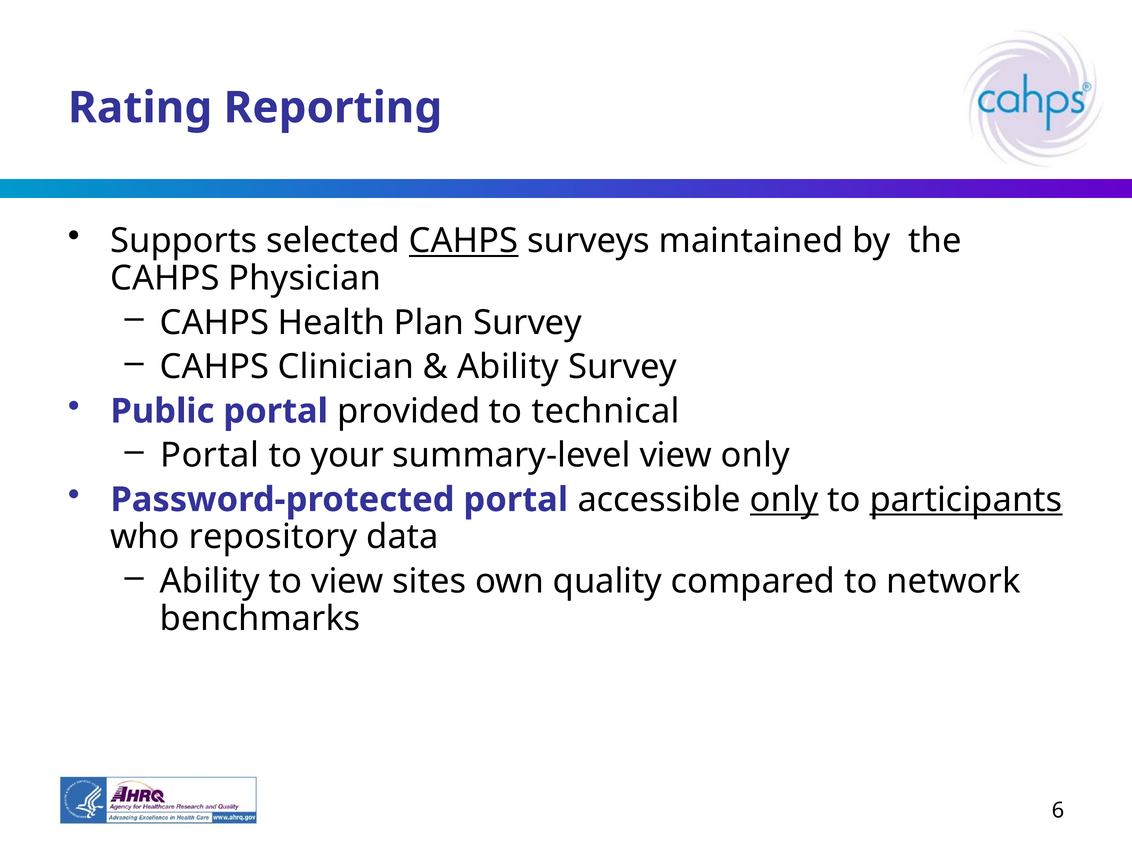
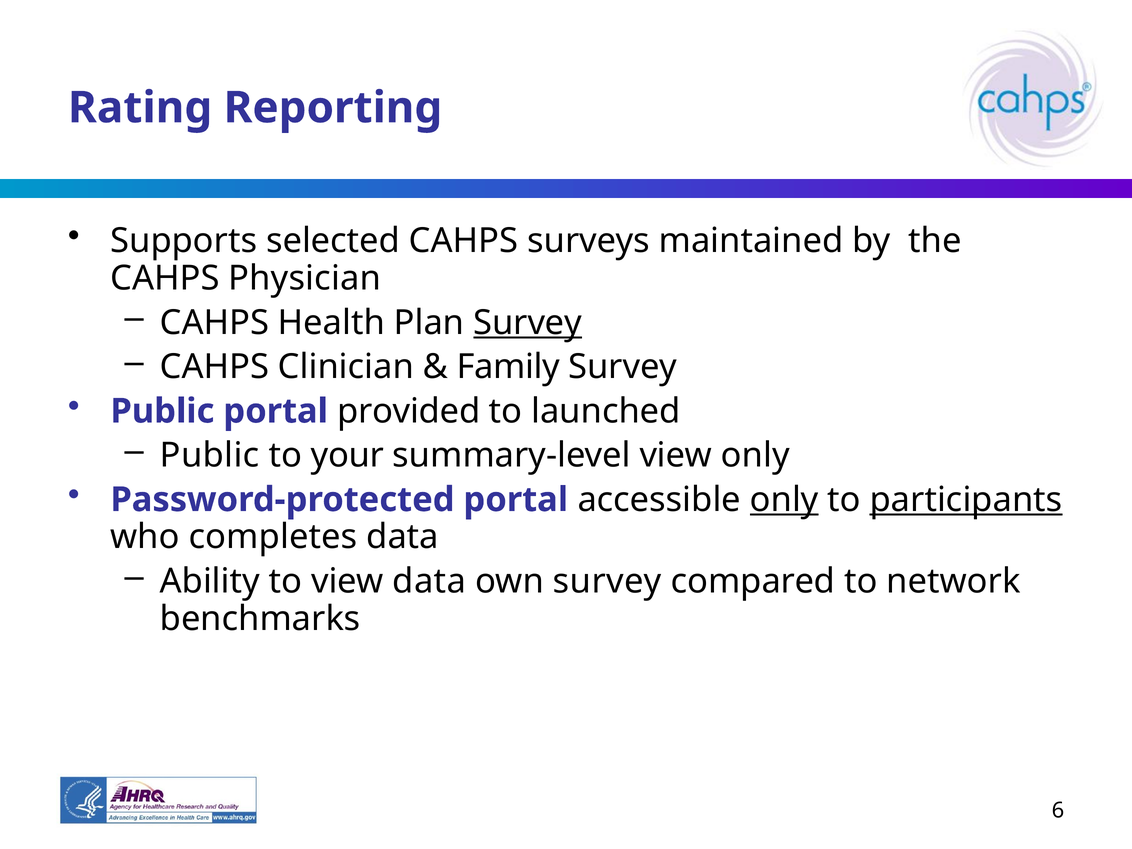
CAHPS underline: present -> none (464, 241)
Survey underline: none -> present (528, 323)
Ability: Ability -> Family (508, 367)
technical: technical -> launched (606, 411)
Portal: Portal -> Public (210, 455)
repository: repository -> completes (273, 537)
view sites: sites -> data (429, 581)
own quality: quality -> survey (607, 581)
